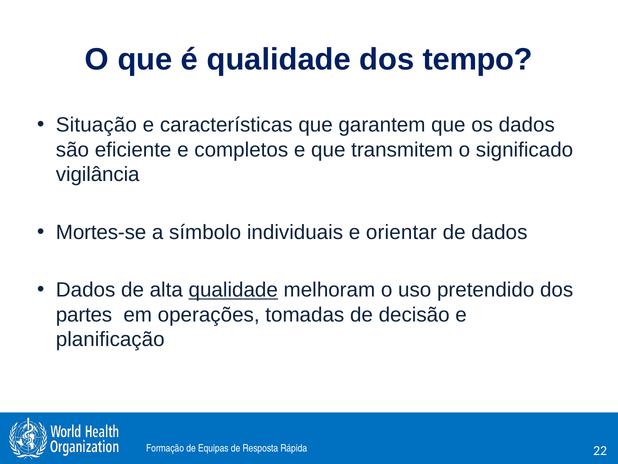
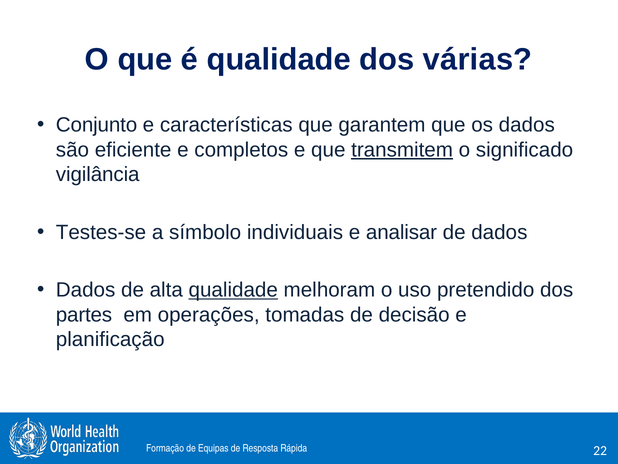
tempo: tempo -> várias (478, 59)
Situação: Situação -> Conjunto (97, 125)
transmitem underline: none -> present (402, 150)
Mortes-se: Mortes-se -> Testes-se (101, 232)
orientar: orientar -> analisar (402, 232)
